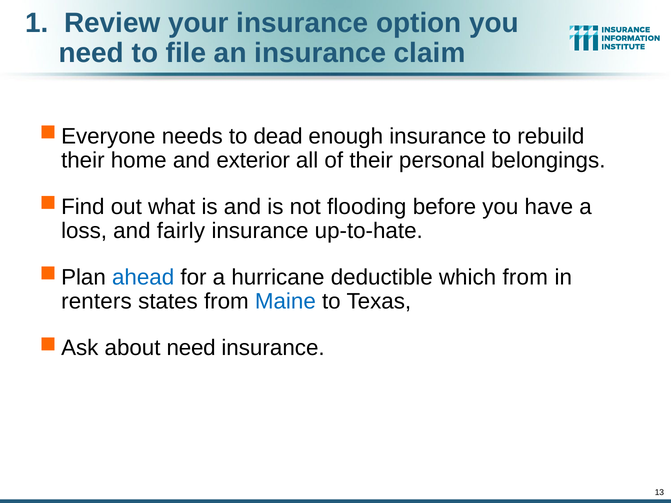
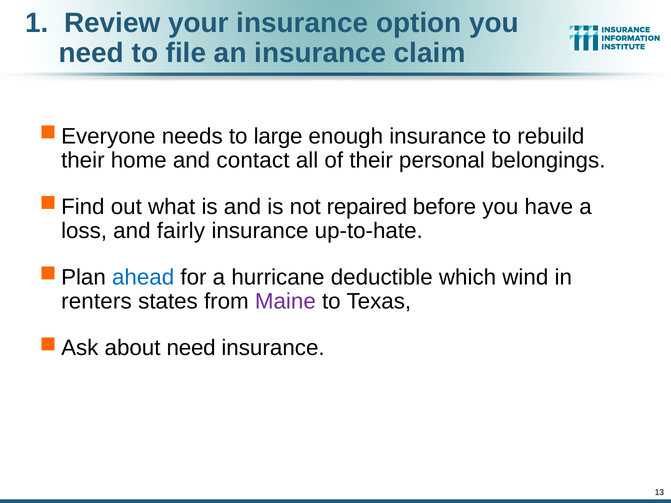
dead: dead -> large (278, 136)
exterior: exterior -> contact (253, 160)
flooding: flooding -> repaired (367, 207)
which from: from -> wind (525, 278)
Maine colour: blue -> purple (285, 302)
